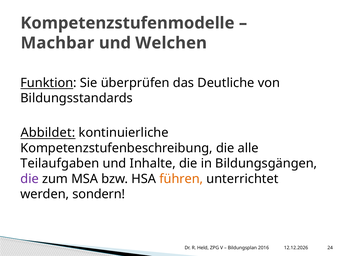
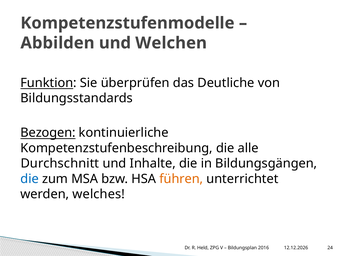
Machbar: Machbar -> Abbilden (57, 43)
Abbildet: Abbildet -> Bezogen (48, 133)
Teilaufgaben: Teilaufgaben -> Durchschnitt (60, 163)
die colour: purple -> blue (30, 179)
sondern: sondern -> welches (99, 194)
